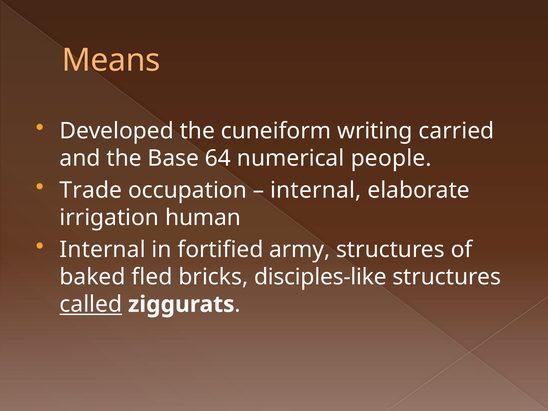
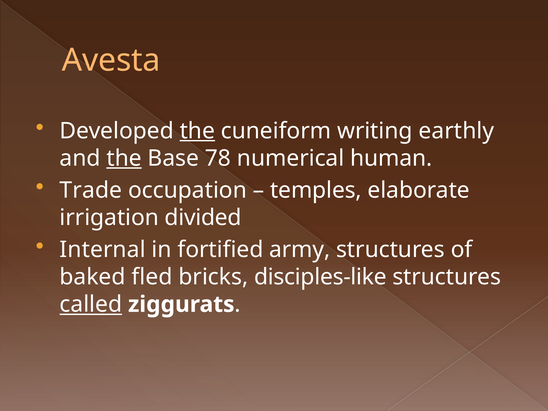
Means: Means -> Avesta (111, 60)
the underline: none -> present (197, 131)
carried: carried -> earthly (456, 131)
the underline: none -> present (124, 158)
64: 64 -> 78 (218, 158)
people: people -> human (391, 158)
internal: internal -> temples (316, 190)
human: human -> divided (203, 218)
